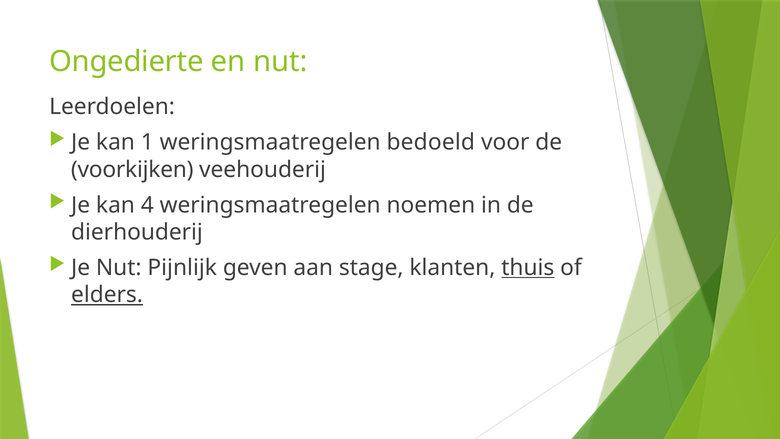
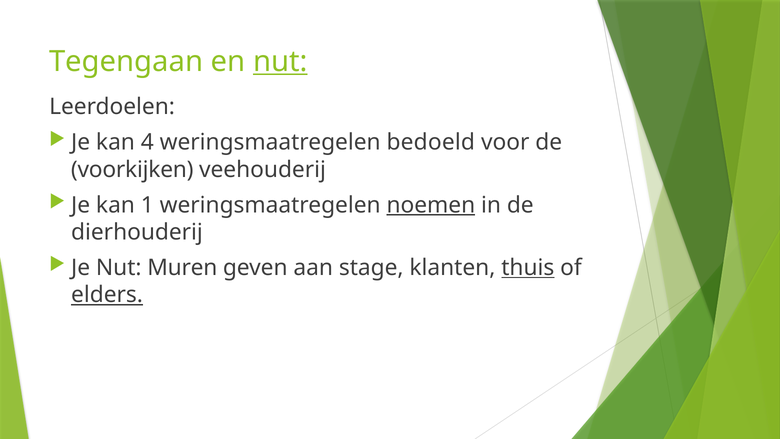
Ongedierte: Ongedierte -> Tegengaan (126, 62)
nut underline: none -> present (280, 62)
1: 1 -> 4 (147, 142)
4: 4 -> 1 (147, 205)
noemen underline: none -> present (431, 205)
Pijnlijk: Pijnlijk -> Muren (182, 268)
